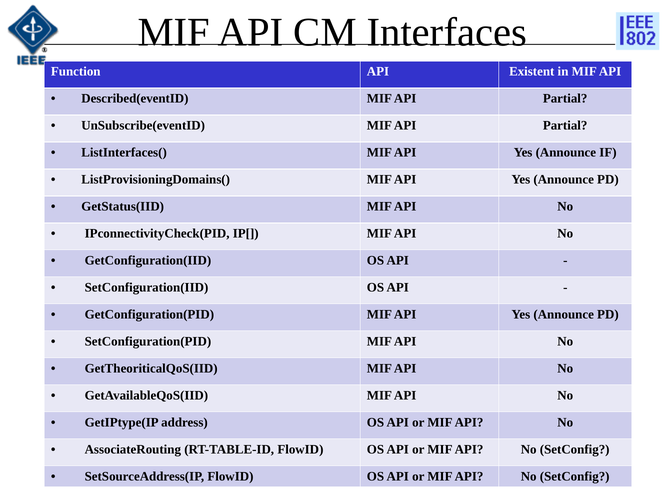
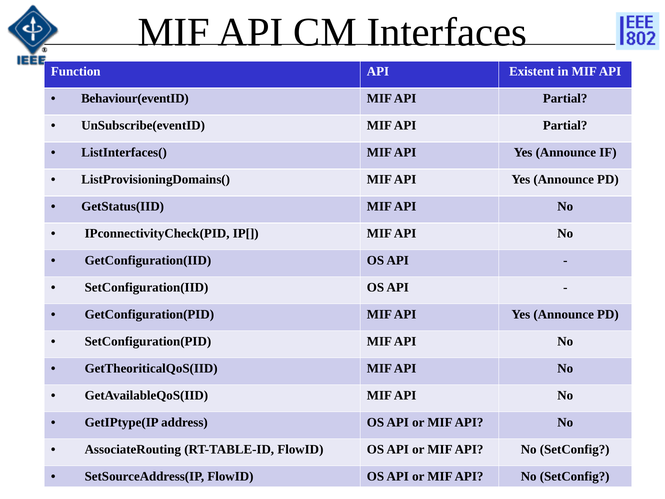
Described(eventID: Described(eventID -> Behaviour(eventID (135, 98)
